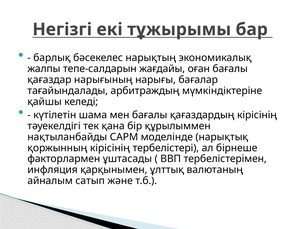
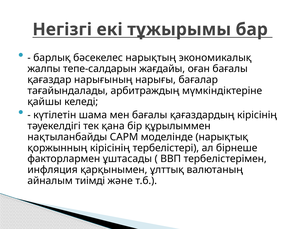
сатып: сатып -> тиімді (90, 181)
